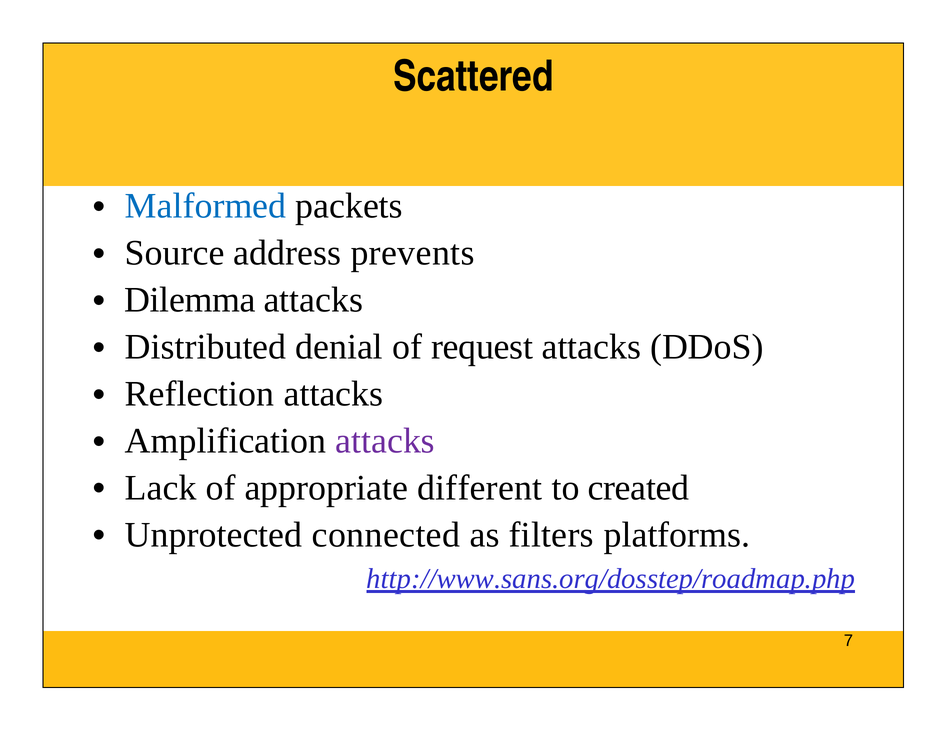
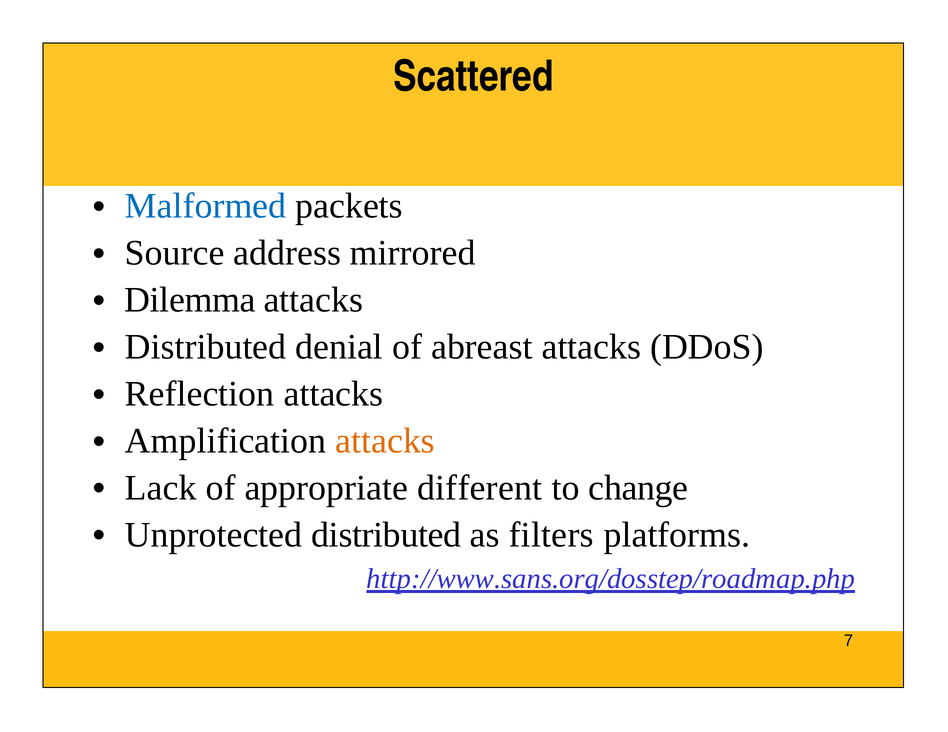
prevents: prevents -> mirrored (413, 253)
request: request -> abreast (482, 347)
attacks colour: purple -> orange (385, 441)
created: created -> change (638, 488)
Unprotected connected: connected -> distributed (386, 535)
